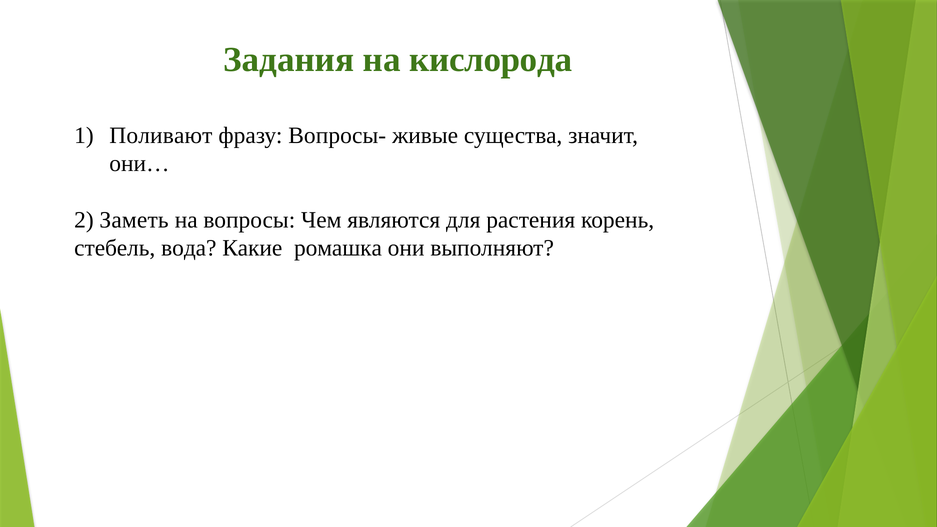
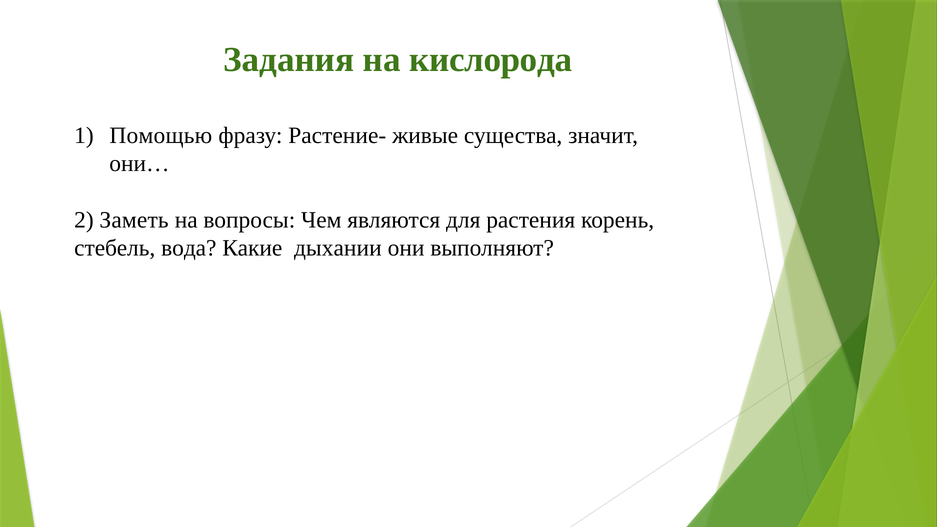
Поливают: Поливают -> Помощью (161, 136)
Вопросы-: Вопросы- -> Растение- (337, 136)
ромашка: ромашка -> дыхании (338, 248)
